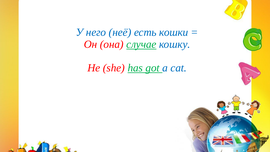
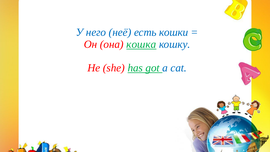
случае: случае -> кошка (141, 44)
